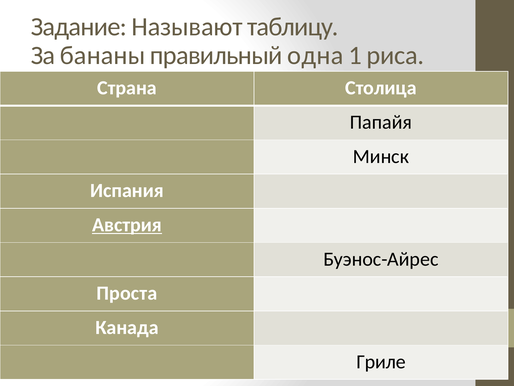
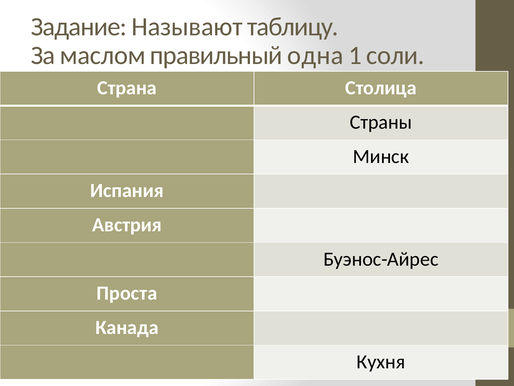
бананы: бананы -> маслом (103, 55)
риса: риса -> соли (395, 55)
Папайя: Папайя -> Страны (381, 122)
Австрия underline: present -> none (127, 225)
Гриле: Гриле -> Кухня (381, 361)
